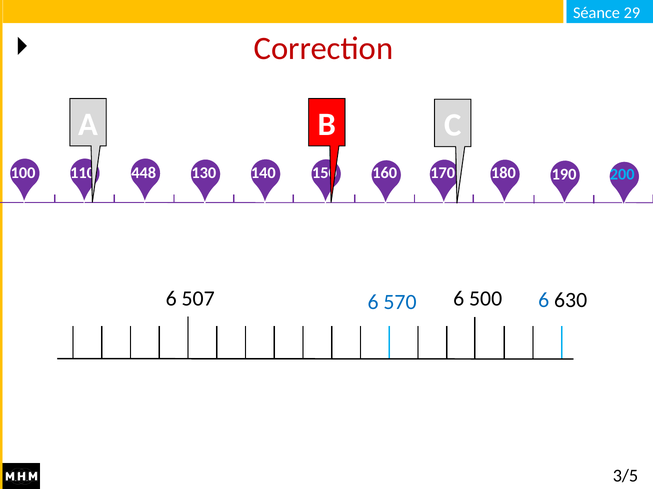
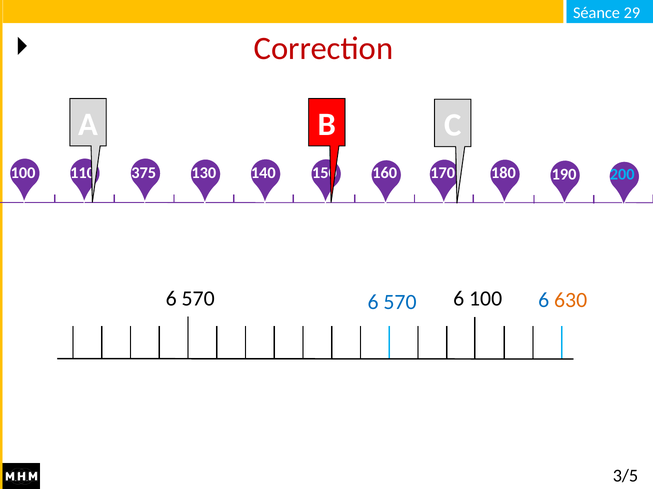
448: 448 -> 375 (144, 173)
507: 507 -> 570 (198, 299)
6 500: 500 -> 100 (486, 299)
630 colour: black -> orange (571, 300)
